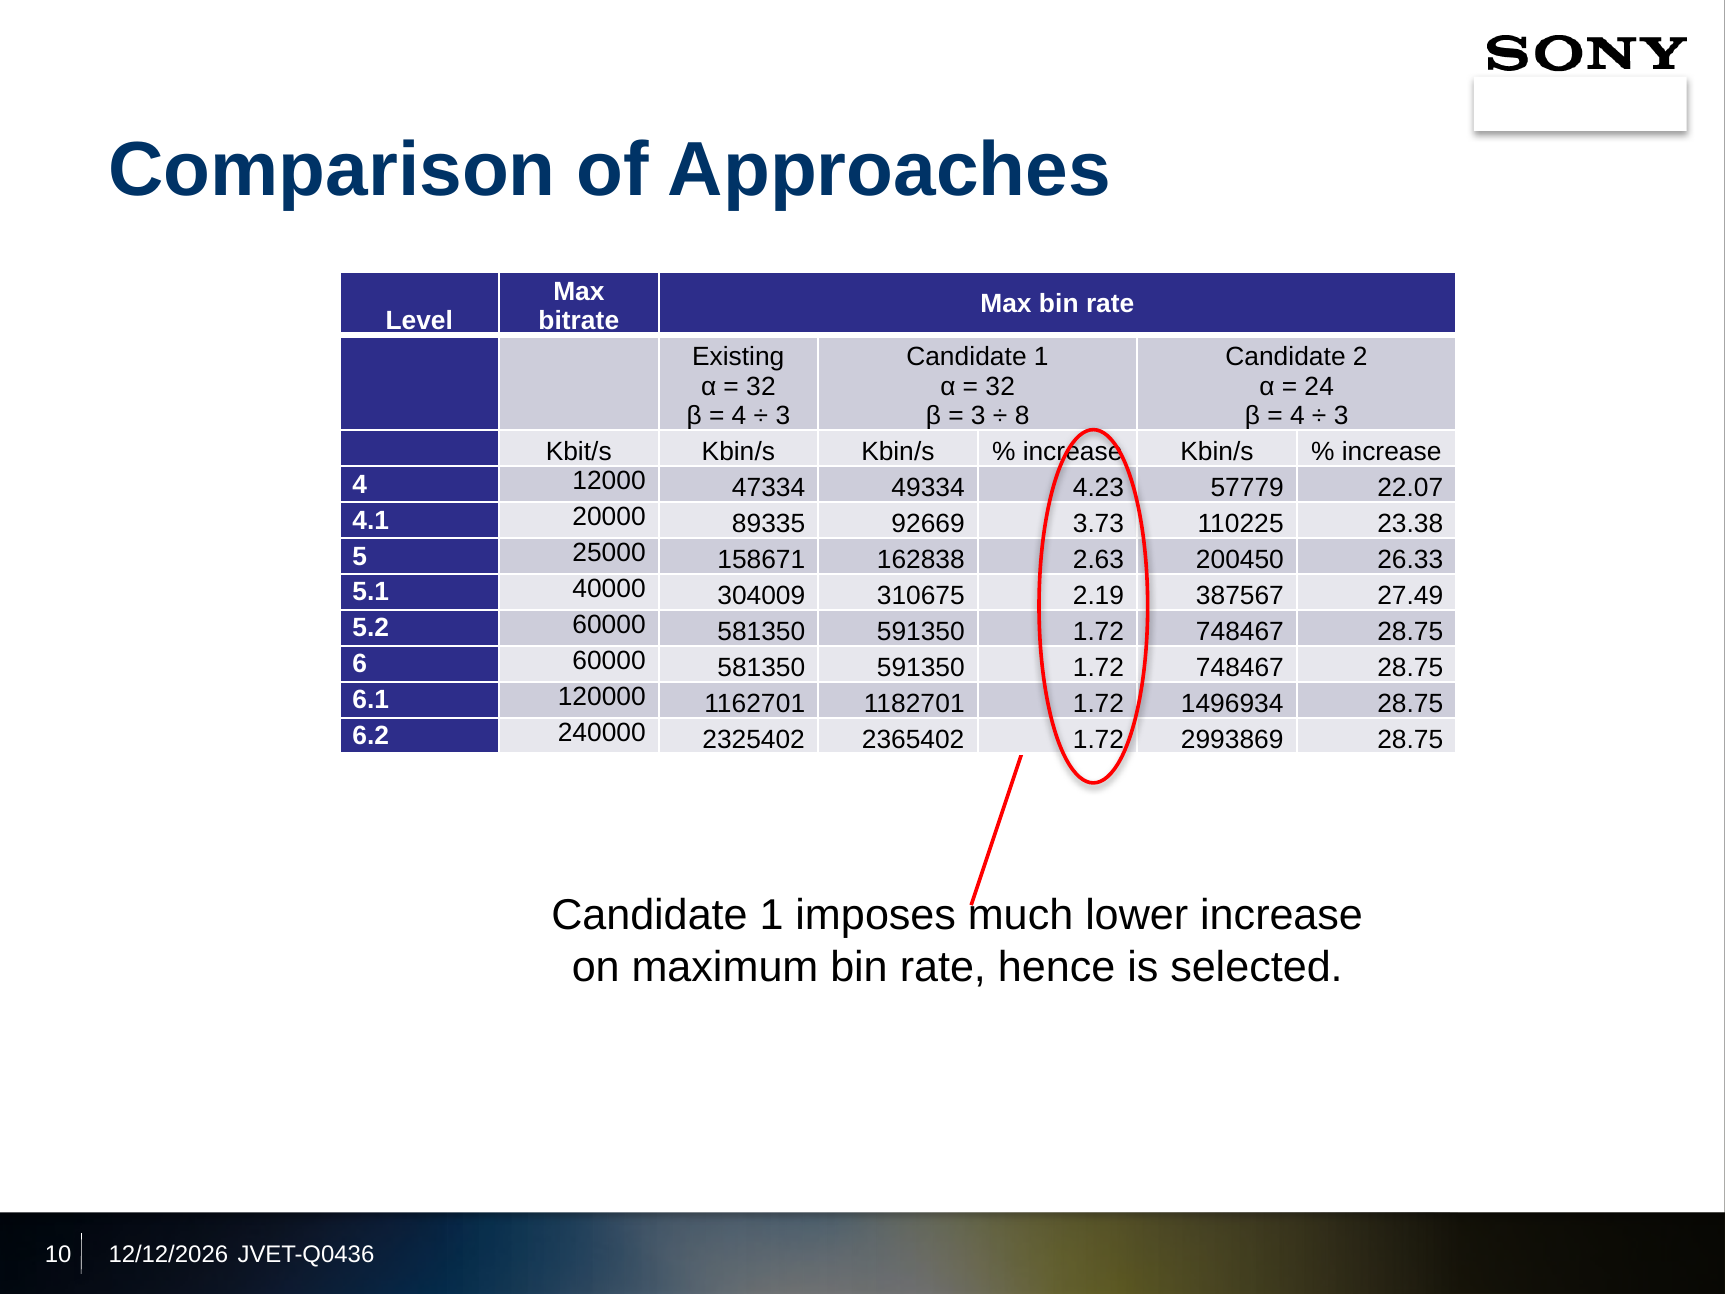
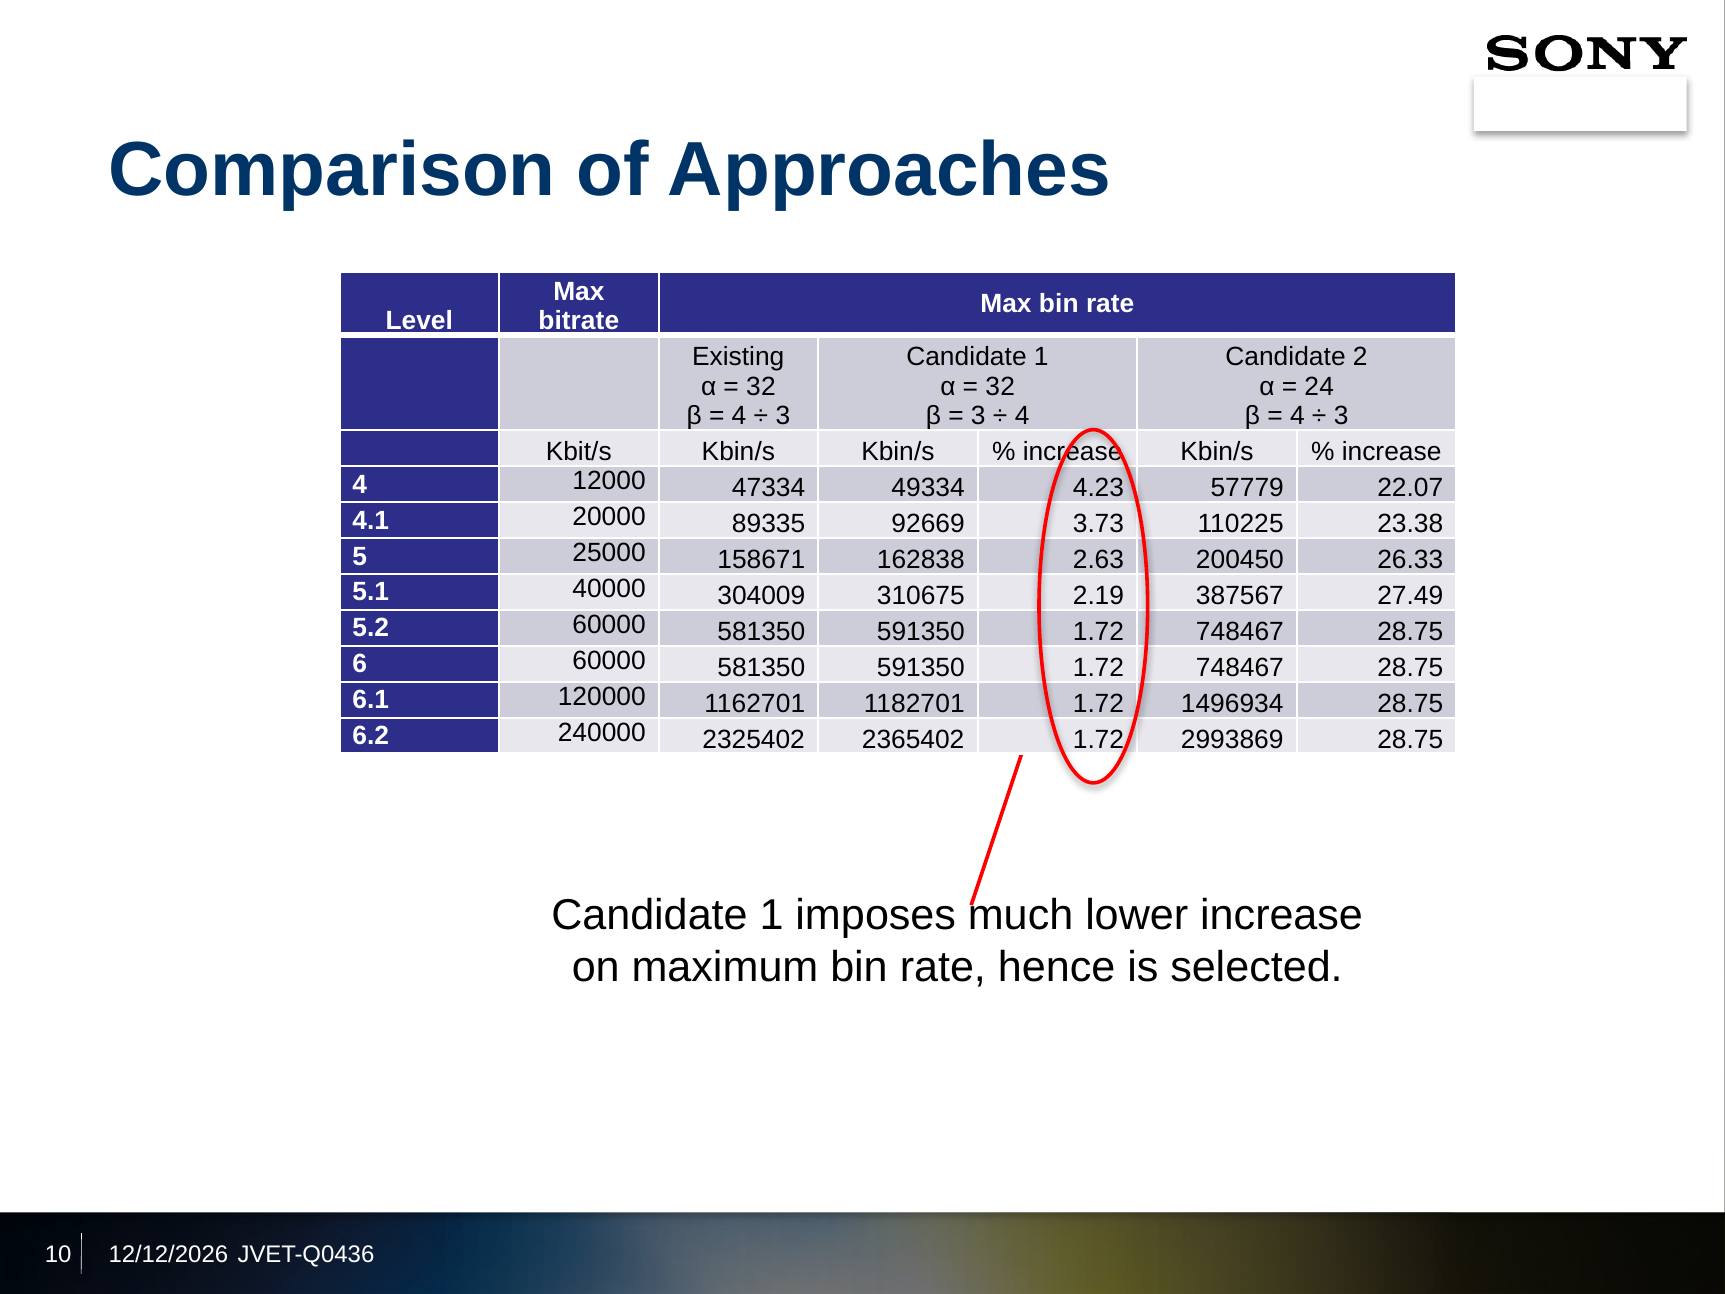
8: 8 -> 4 (1022, 416)
